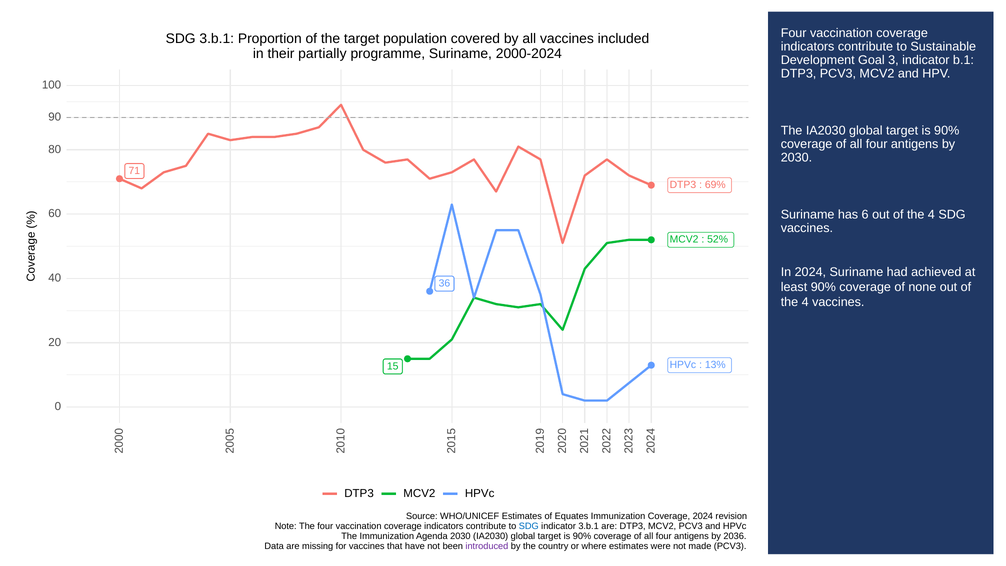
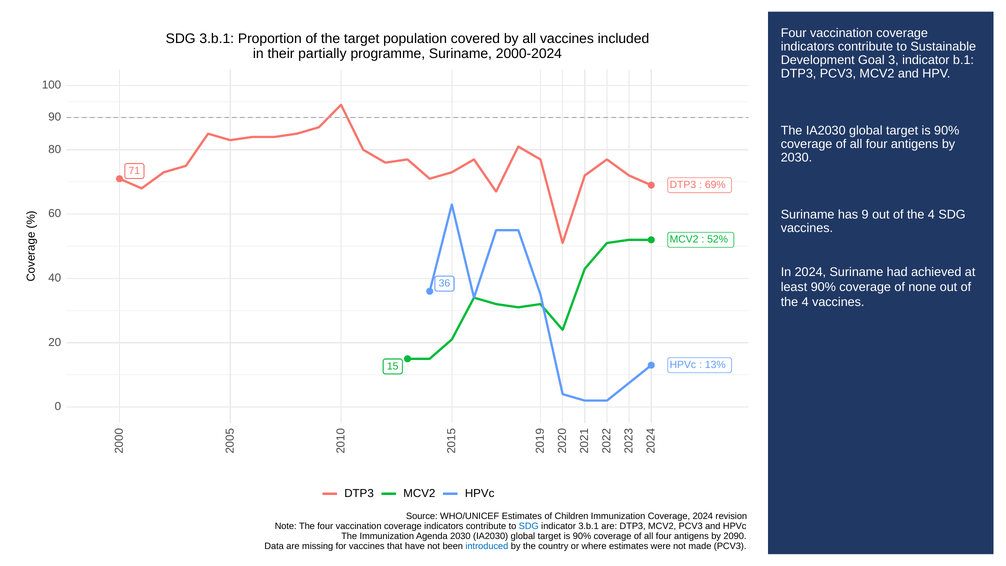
has 6: 6 -> 9 (865, 215)
Equates: Equates -> Children (572, 516)
2036: 2036 -> 2090 (735, 536)
introduced colour: purple -> blue (487, 546)
